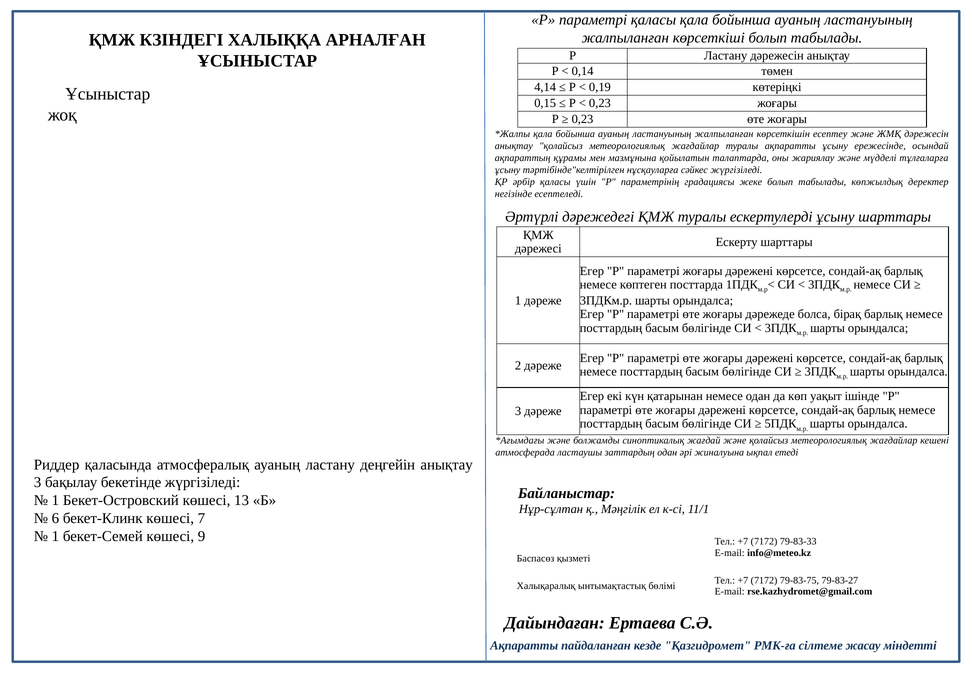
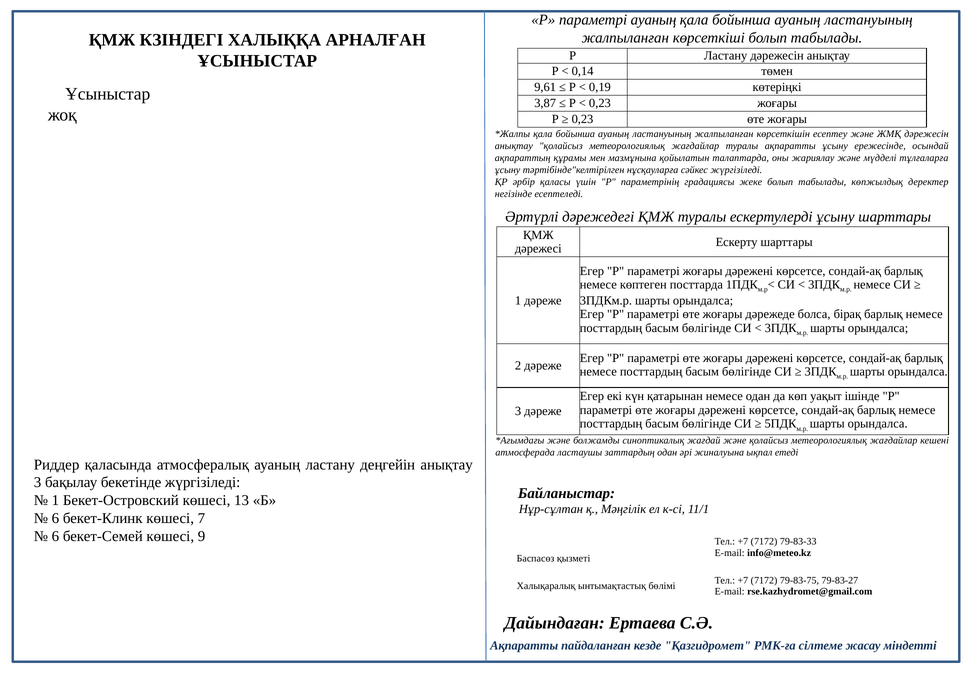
параметрі қаласы: қаласы -> ауаның (654, 20)
4,14: 4,14 -> 9,61 (545, 87)
0,15: 0,15 -> 3,87 (545, 103)
1: 1 -> 6 (55, 536)
